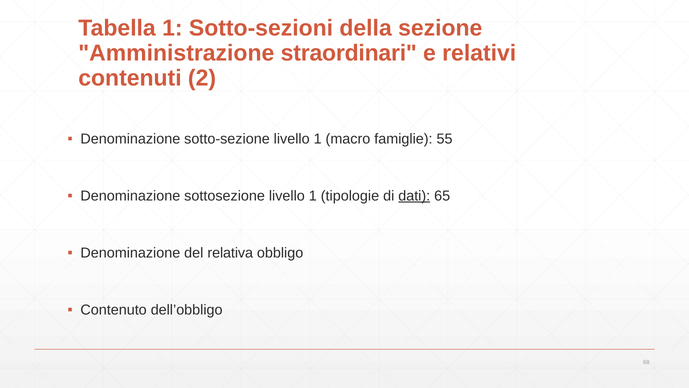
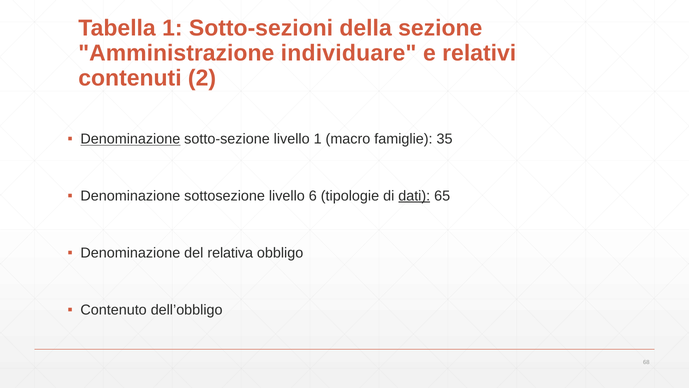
straordinari: straordinari -> individuare (349, 53)
Denominazione underline: none -> present (130, 139)
55: 55 -> 35 (445, 139)
sottosezione livello 1: 1 -> 6 (313, 196)
